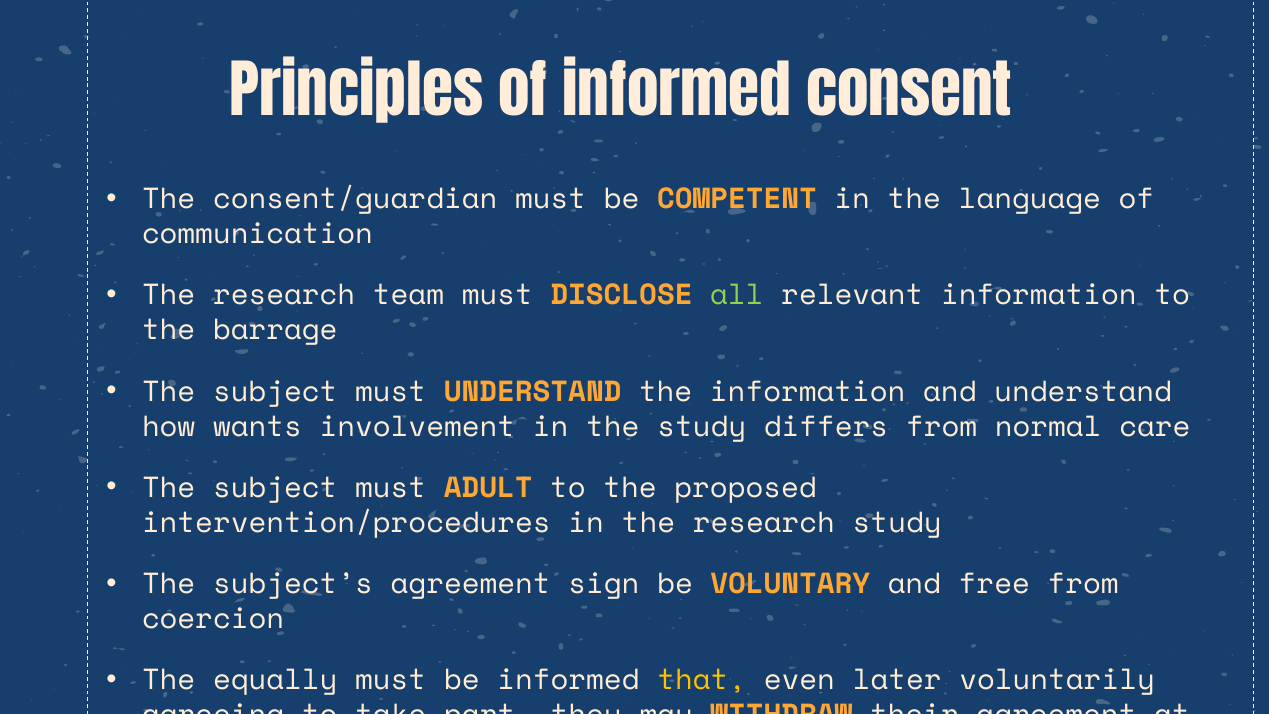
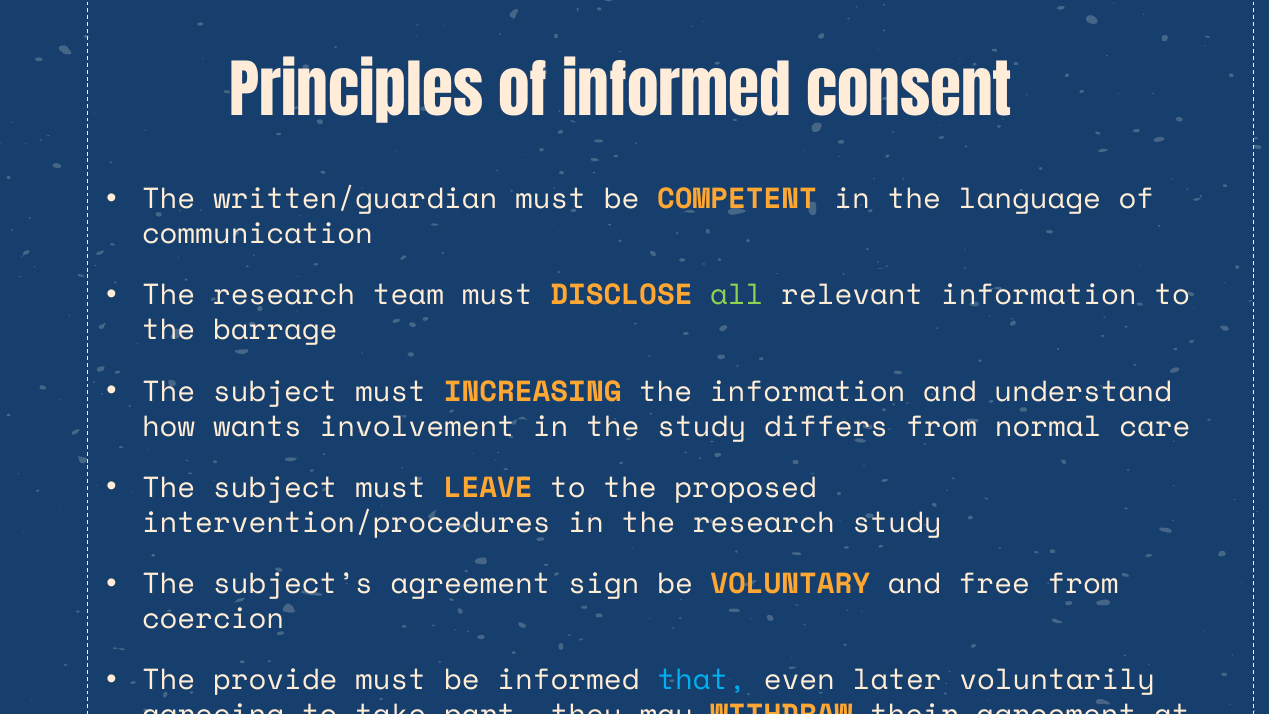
consent/guardian: consent/guardian -> written/guardian (355, 199)
must UNDERSTAND: UNDERSTAND -> INCREASING (533, 392)
ADULT: ADULT -> LEAVE (488, 488)
equally: equally -> provide (275, 680)
that colour: yellow -> light blue (702, 680)
